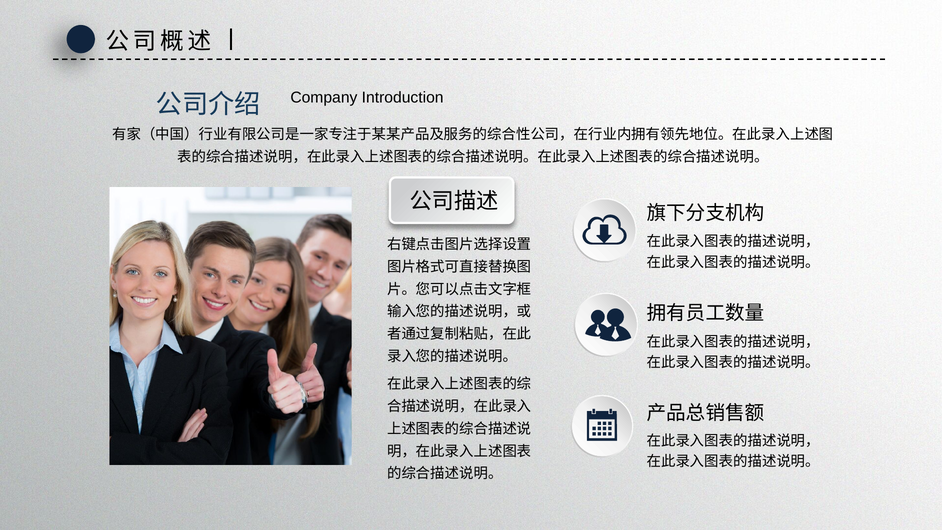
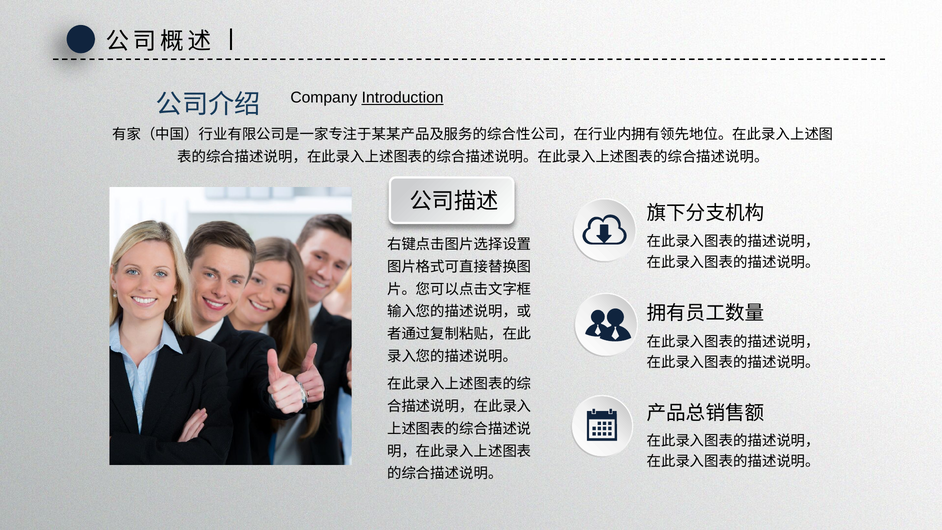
Introduction underline: none -> present (403, 98)
